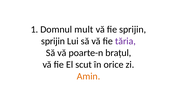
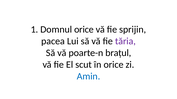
Domnul mult: mult -> orice (84, 30)
sprijin: sprijin -> pacea (53, 41)
Amin colour: orange -> blue (88, 77)
